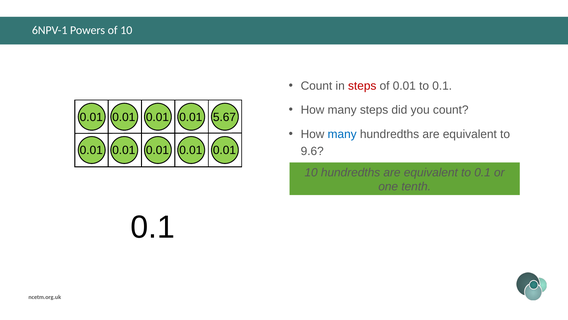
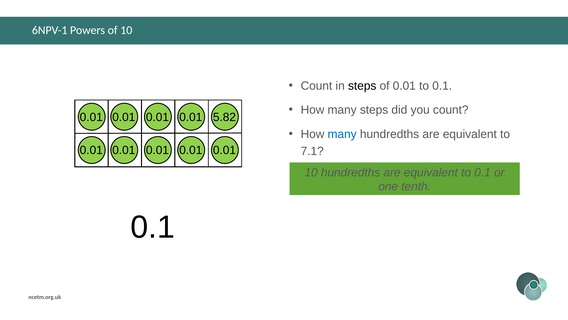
steps colour: red -> black (362, 86)
5.67: 5.67 -> 5.82 (224, 117)
9.6: 9.6 -> 7.1 (312, 151)
